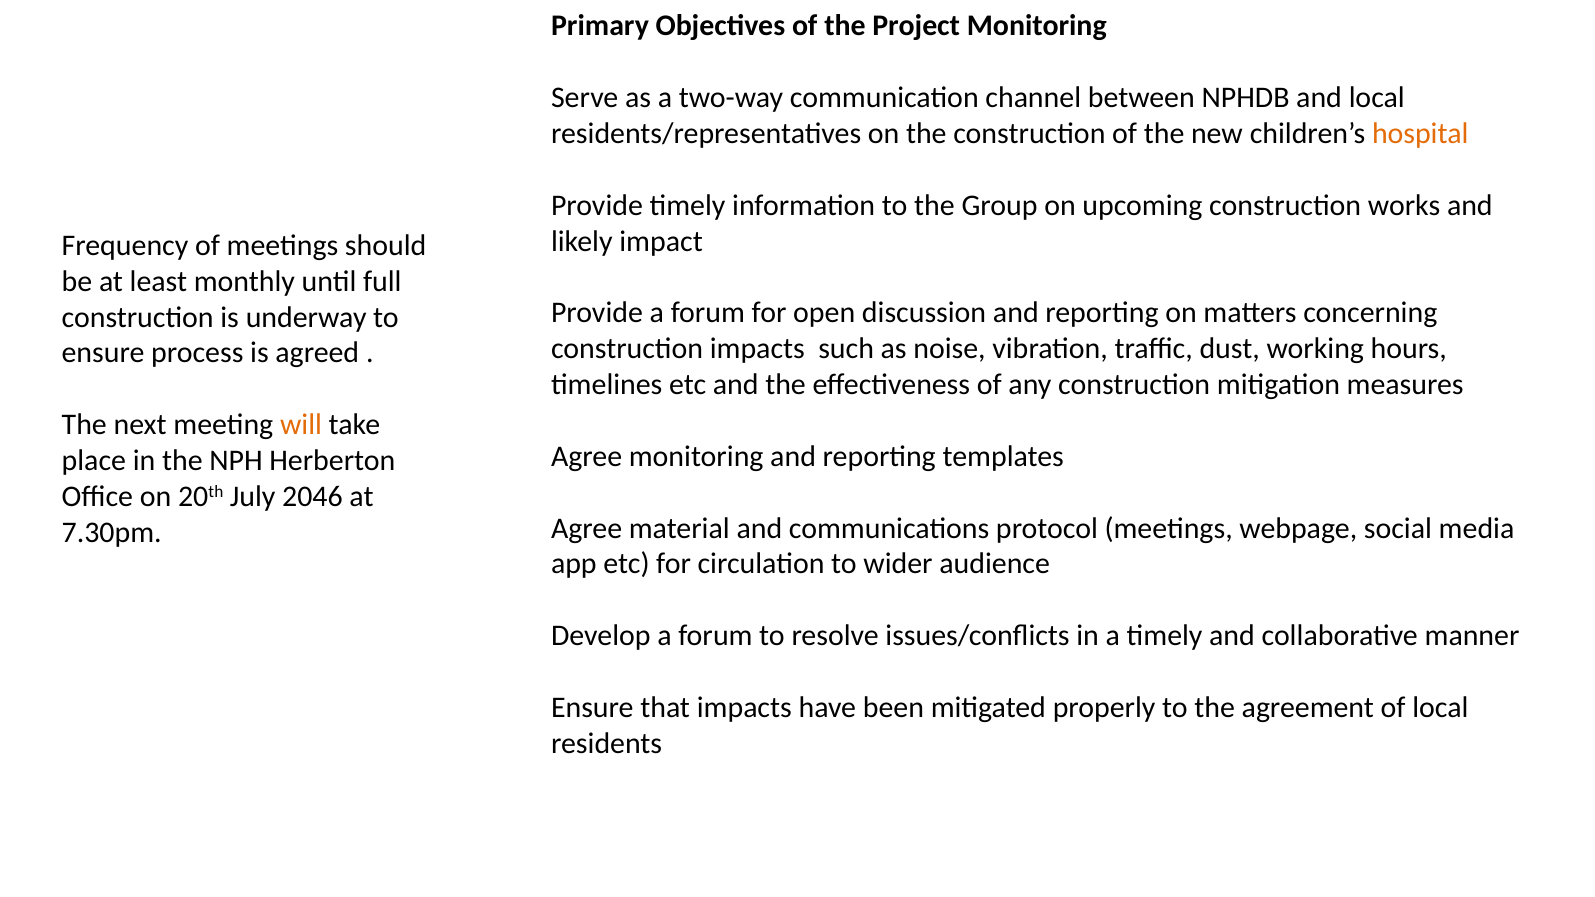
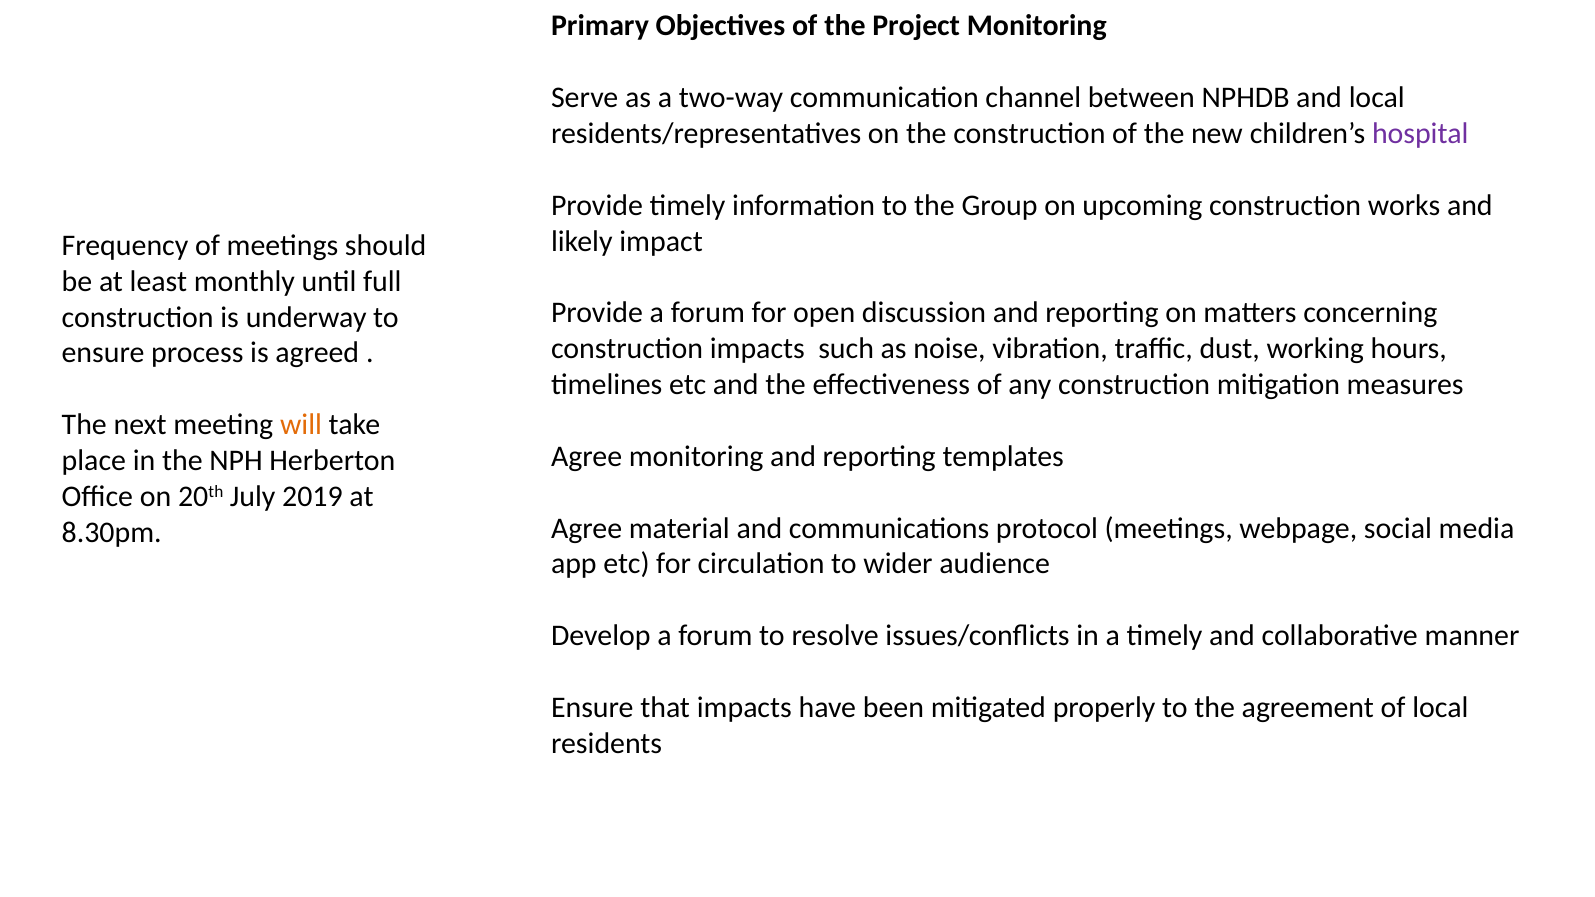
hospital colour: orange -> purple (1420, 134)
2046: 2046 -> 2019 (312, 497)
7.30pm: 7.30pm -> 8.30pm (112, 533)
